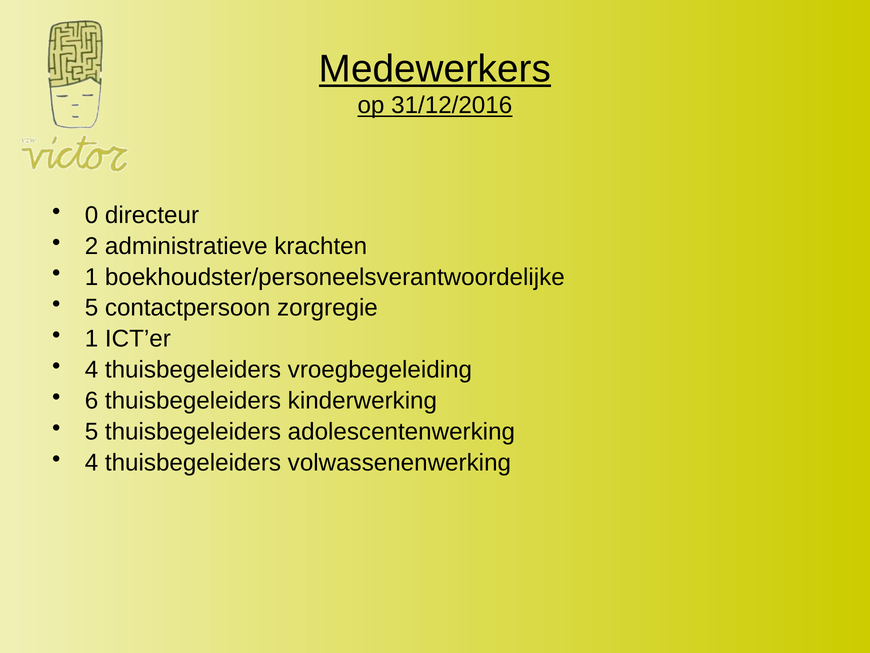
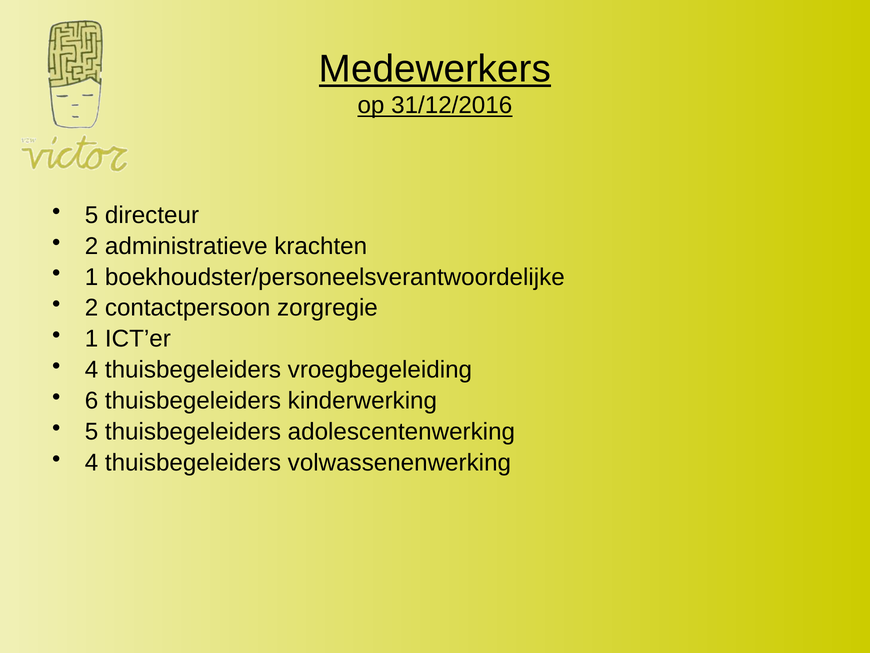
0: 0 -> 5 (92, 215)
5: 5 -> 2 (92, 308)
